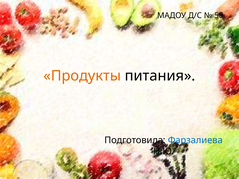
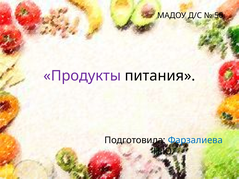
Продукты colour: orange -> purple (82, 76)
